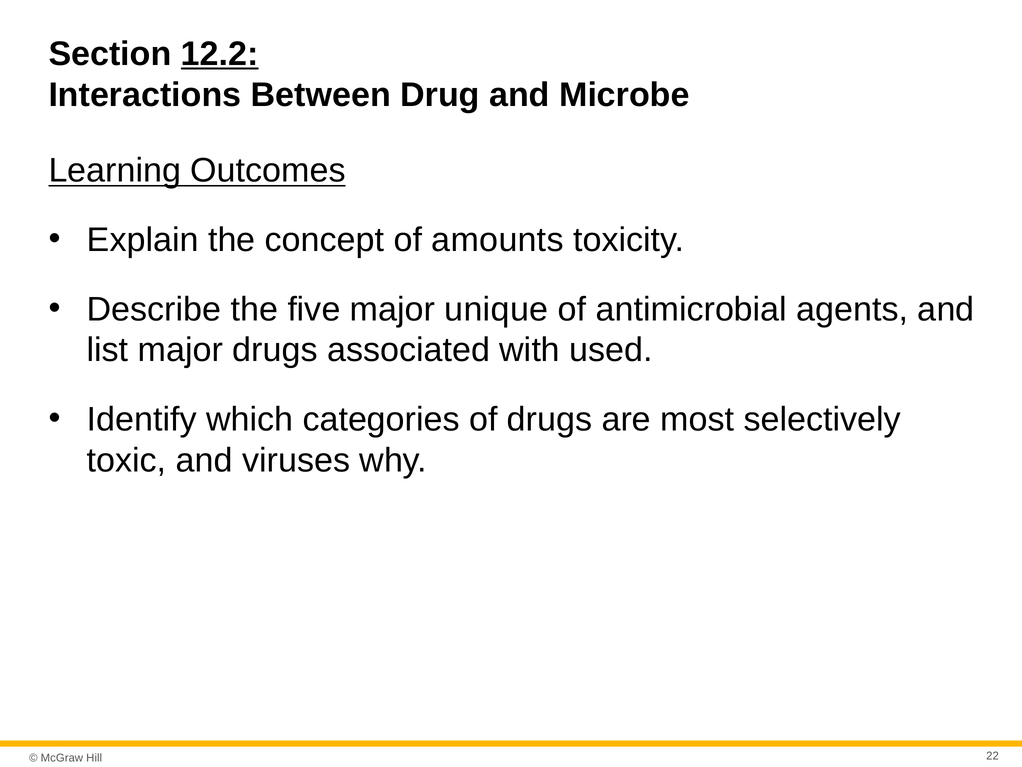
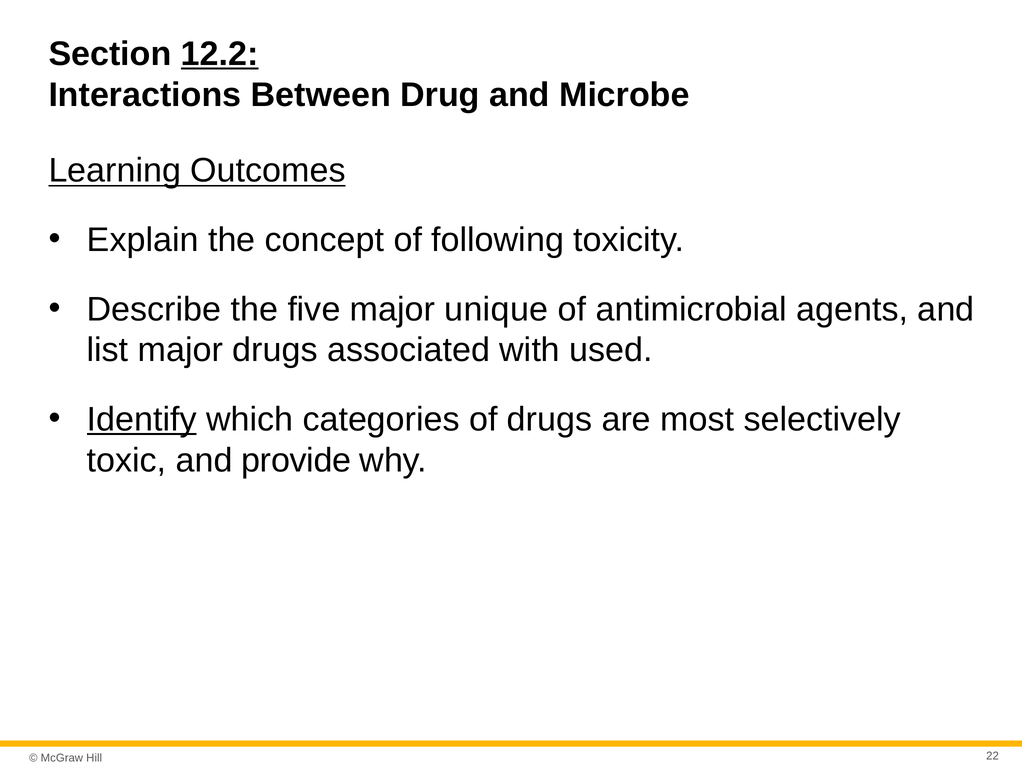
amounts: amounts -> following (498, 240)
Identify underline: none -> present (142, 419)
viruses: viruses -> provide (296, 460)
